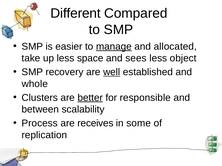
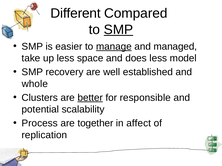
SMP underline: none -> present (118, 30)
allocated: allocated -> managed (175, 47)
sees: sees -> does (136, 58)
object: object -> model (183, 58)
well underline: present -> none (112, 72)
between: between -> potential (40, 110)
receives: receives -> together (95, 124)
some: some -> affect (139, 124)
